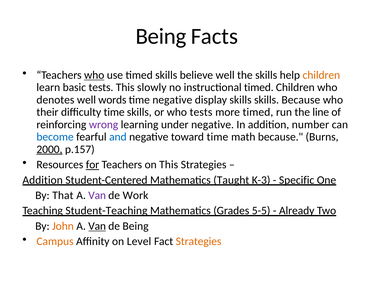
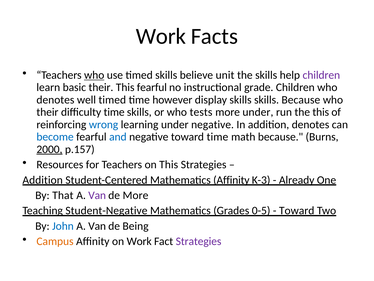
Being: Being -> Work (161, 36)
believe well: well -> unit (225, 75)
children colour: orange -> purple (321, 75)
basic tests: tests -> their (101, 87)
This slowly: slowly -> fearful (152, 87)
instructional timed: timed -> grade (259, 87)
well words: words -> timed (112, 100)
time negative: negative -> however (172, 100)
more timed: timed -> under (258, 112)
the line: line -> this (321, 112)
wrong colour: purple -> blue (104, 124)
addition number: number -> denotes (311, 124)
for underline: present -> none (93, 164)
Mathematics Taught: Taught -> Affinity (231, 180)
Specific: Specific -> Already (297, 180)
de Work: Work -> More (136, 195)
Student-Teaching: Student-Teaching -> Student-Negative (106, 210)
5-5: 5-5 -> 0-5 (261, 210)
Already: Already -> Toward (297, 210)
John colour: orange -> blue (63, 226)
Van underline: present -> none (97, 226)
on Level: Level -> Work (139, 241)
Strategies colour: orange -> purple (199, 241)
